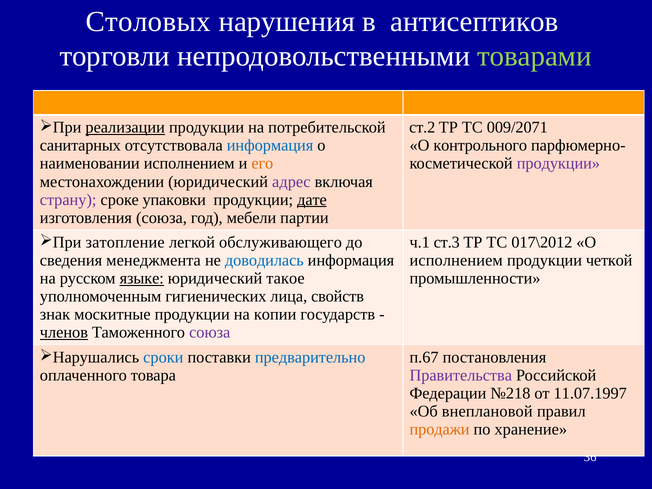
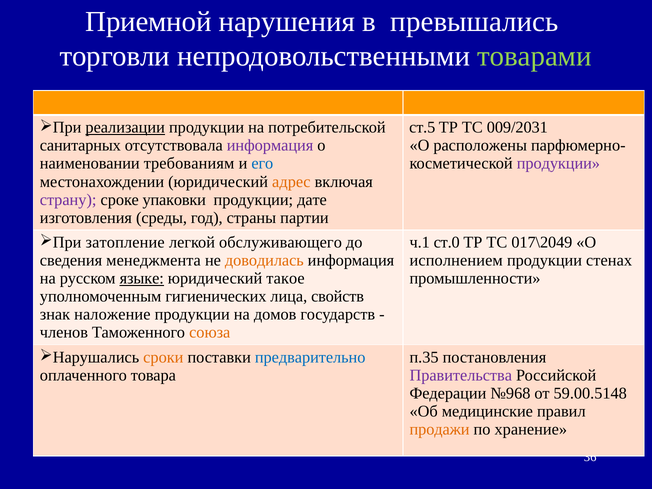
Столовых: Столовых -> Приемной (149, 22)
антисептиков: антисептиков -> превышались (474, 22)
ст.2: ст.2 -> ст.5 (422, 127)
009/2071: 009/2071 -> 009/2031 (517, 127)
информация colour: blue -> purple (270, 146)
контрольного: контрольного -> расположены (480, 146)
наименовании исполнением: исполнением -> требованиям (189, 164)
его colour: orange -> blue (262, 164)
адрес colour: purple -> orange (291, 182)
дате underline: present -> none (312, 200)
изготовления союза: союза -> среды (162, 218)
мебели: мебели -> страны (251, 218)
ст.3: ст.3 -> ст.0 (447, 242)
017\2012: 017\2012 -> 017\2049 (542, 242)
доводилась colour: blue -> orange (264, 260)
четкой: четкой -> стенах (609, 260)
москитные: москитные -> наложение (112, 314)
копии: копии -> домов (275, 314)
членов underline: present -> none (64, 333)
союза colour: purple -> orange (210, 333)
сроки colour: blue -> orange (163, 357)
п.67: п.67 -> п.35 (424, 357)
№218: №218 -> №968 (510, 393)
11.07.1997: 11.07.1997 -> 59.00.5148 (590, 393)
внеплановой: внеплановой -> медицинские (487, 411)
